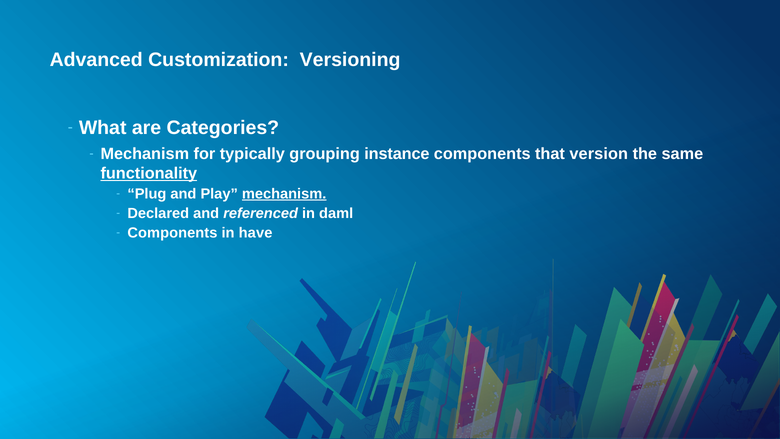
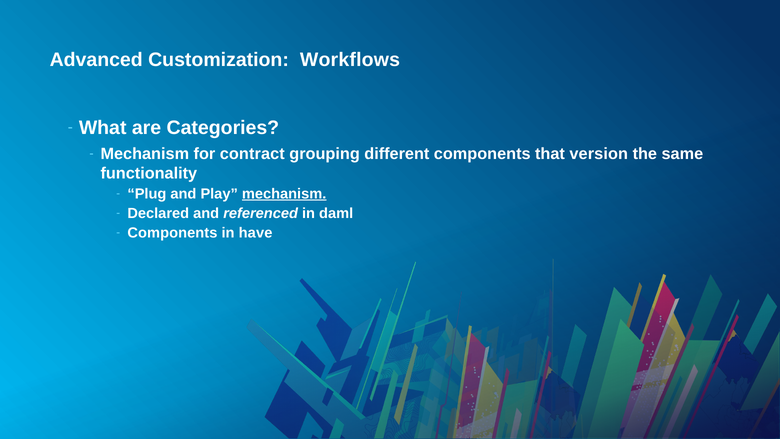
Versioning: Versioning -> Workflows (350, 60)
typically: typically -> contract (252, 154)
instance: instance -> different (397, 154)
functionality underline: present -> none (149, 173)
